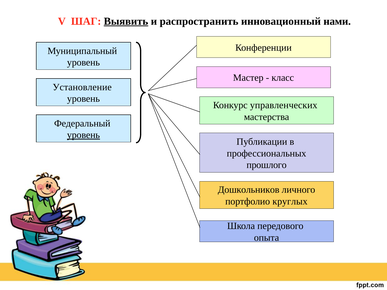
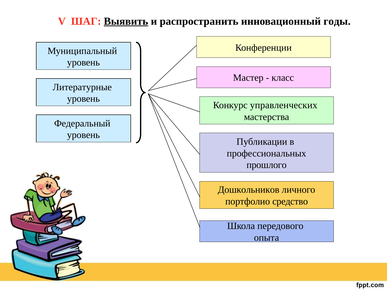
нами: нами -> годы (337, 21)
Установление: Установление -> Литературные (82, 87)
уровень underline: present -> none (83, 135)
круглых: круглых -> средство (290, 202)
